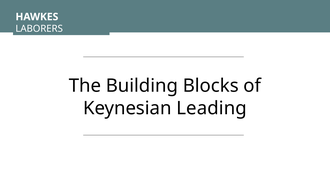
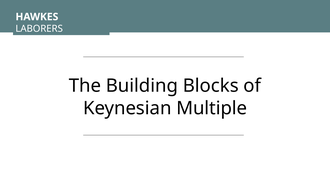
Leading: Leading -> Multiple (212, 108)
